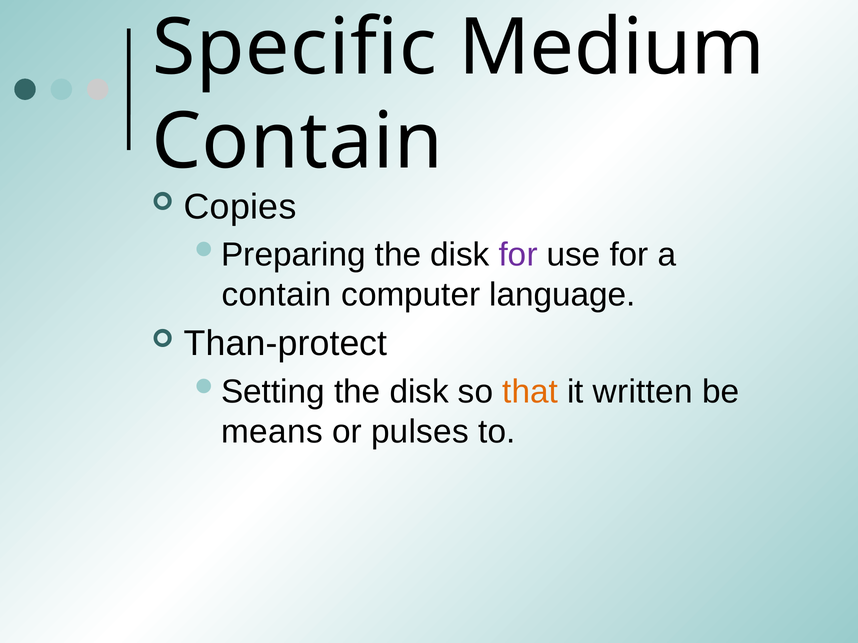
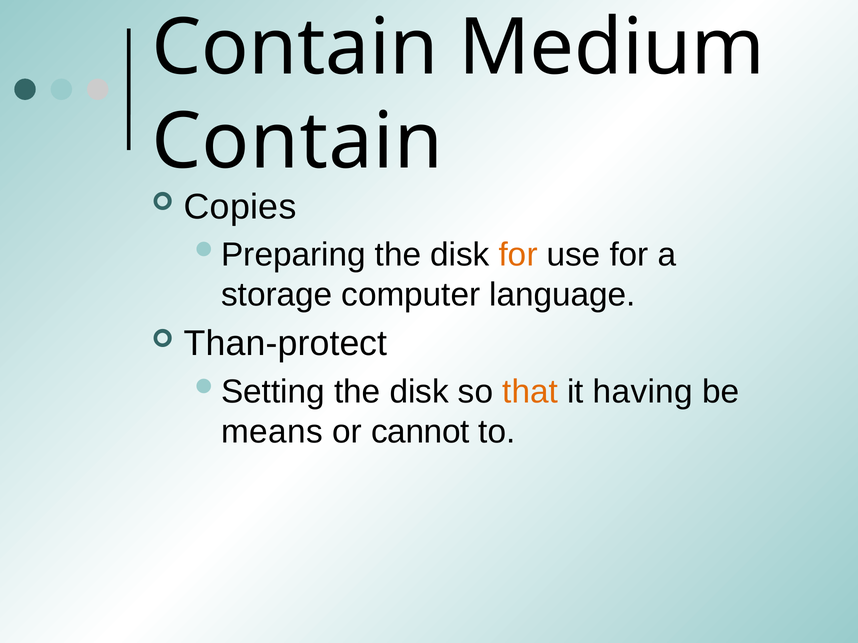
Specific: Specific -> Contain (295, 48)
for colour: purple -> orange (518, 255)
contain: contain -> storage (277, 295)
written: written -> having (643, 392)
pulses: pulses -> cannot (420, 432)
